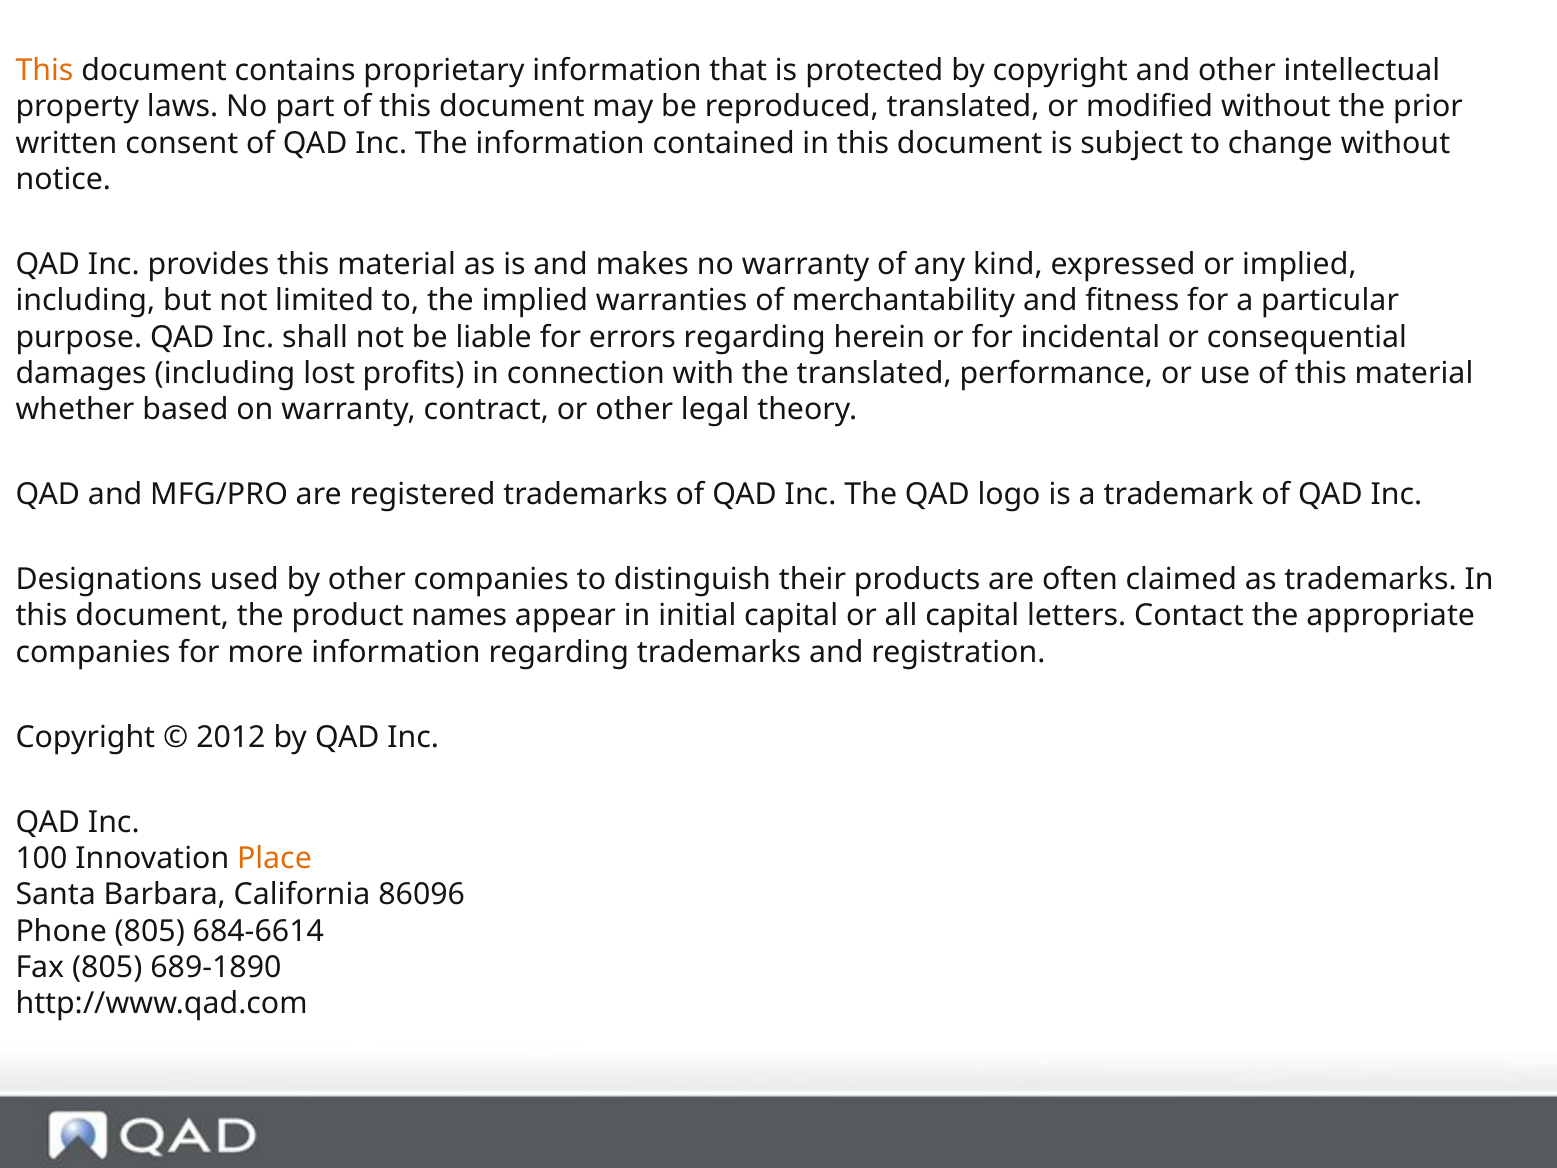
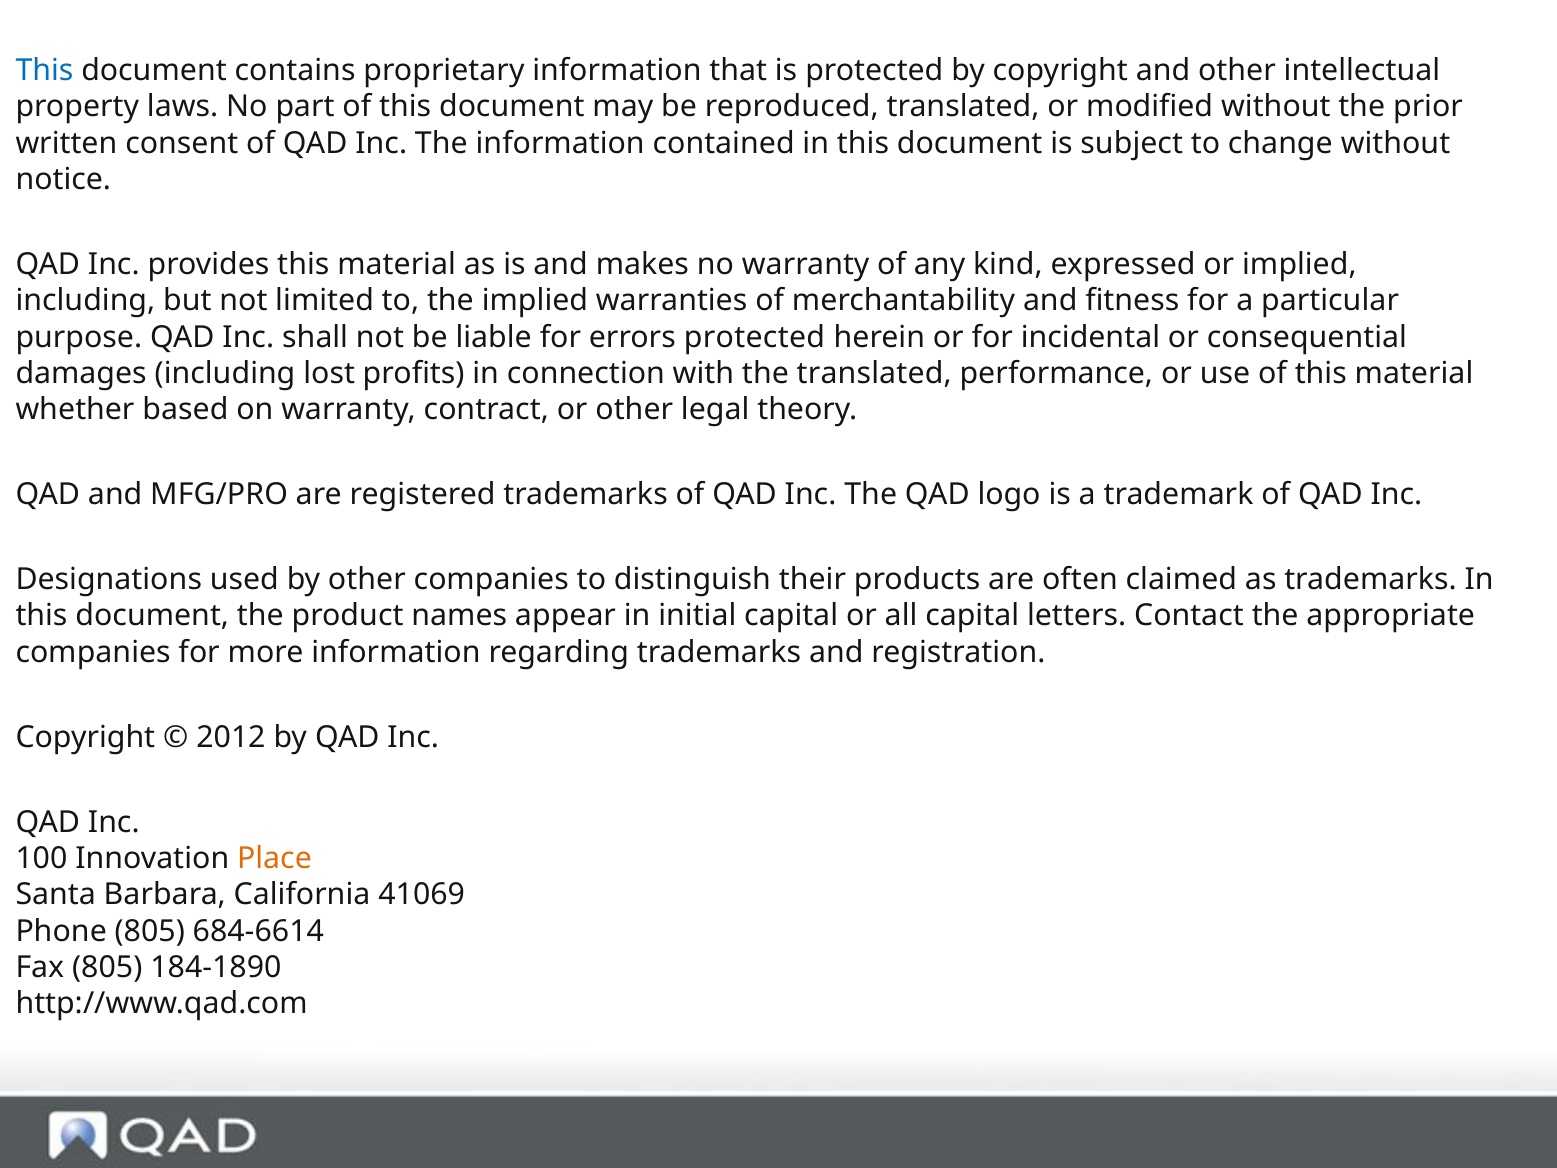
This colour: orange -> blue (44, 70)
errors regarding: regarding -> protected (754, 337)
86096: 86096 -> 41069 (422, 895)
689-1890: 689-1890 -> 184-1890 (216, 967)
